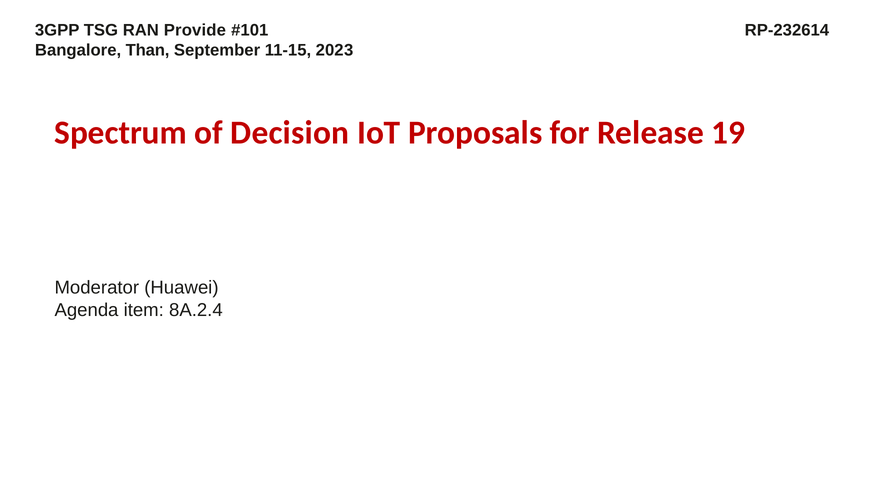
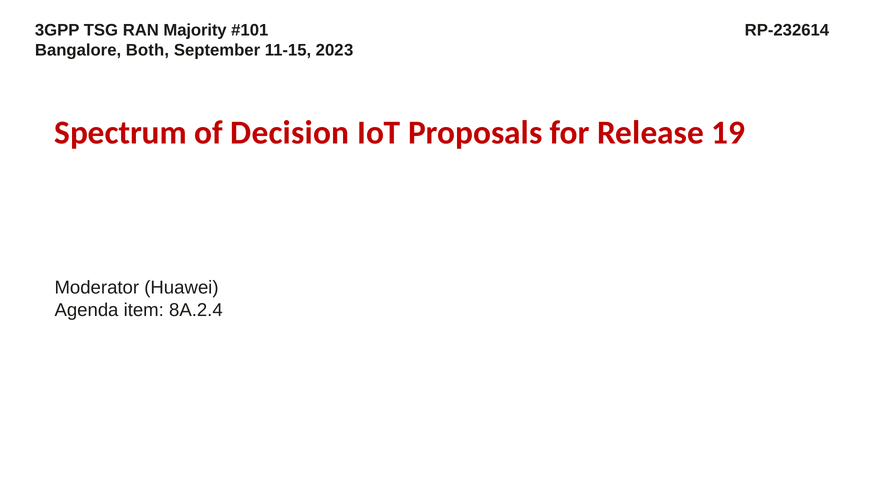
Provide: Provide -> Majority (195, 30)
Than: Than -> Both (147, 50)
